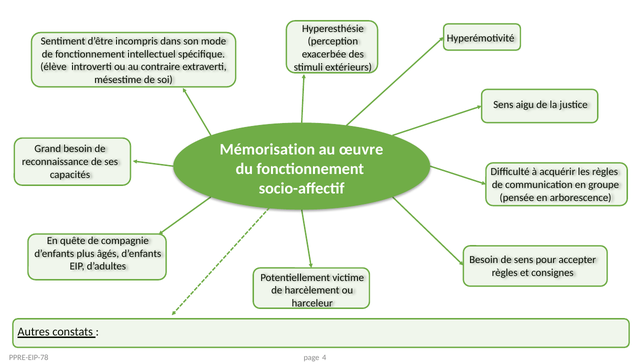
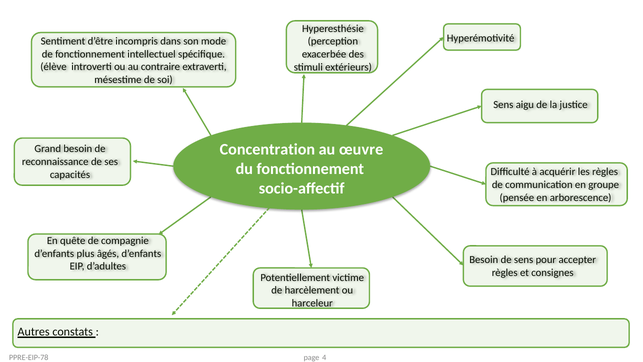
Mémorisation: Mémorisation -> Concentration (267, 150)
